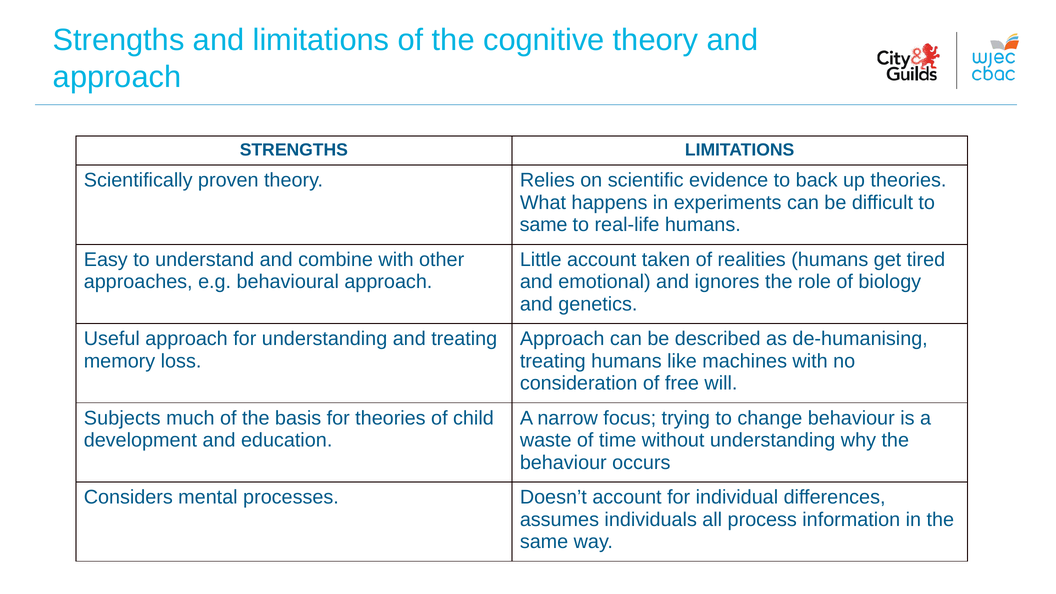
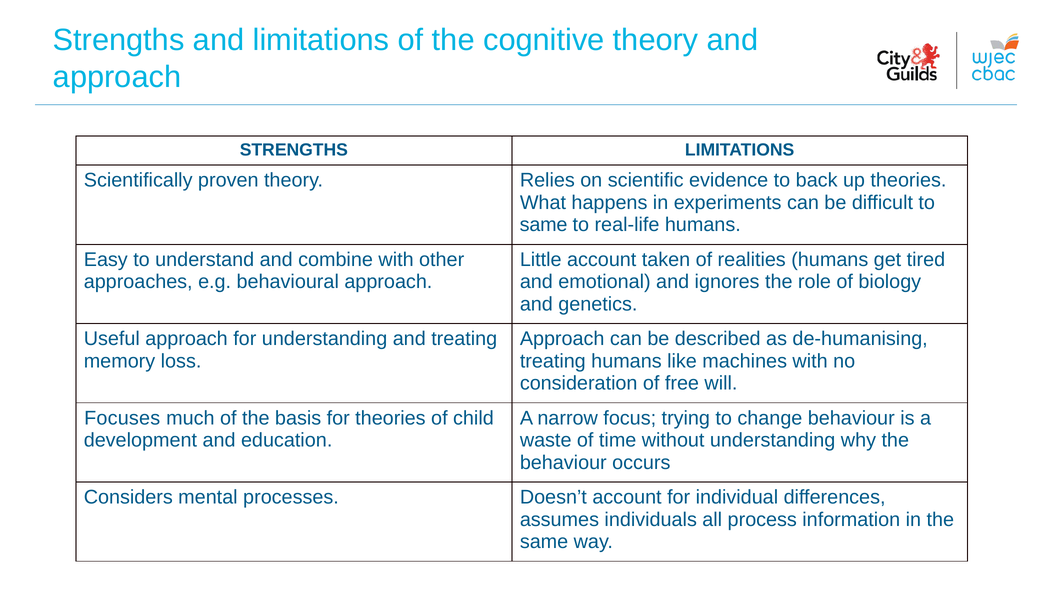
Subjects: Subjects -> Focuses (122, 418)
